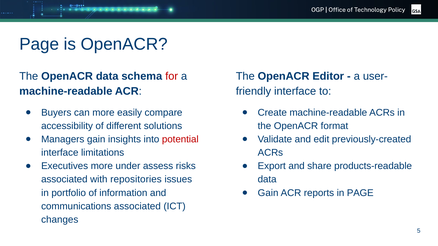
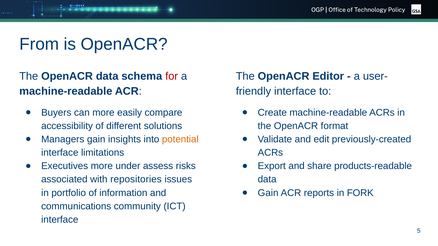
Page: Page -> From (39, 44)
potential colour: red -> orange (180, 139)
in PAGE: PAGE -> FORK (360, 193)
communications associated: associated -> community (137, 207)
changes: changes -> interface (60, 220)
